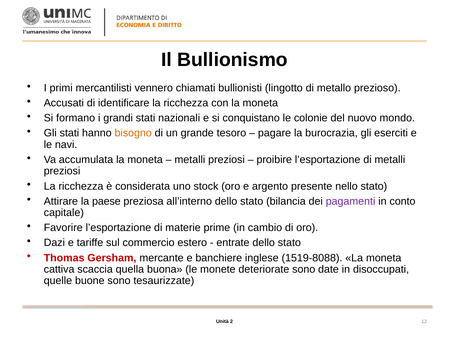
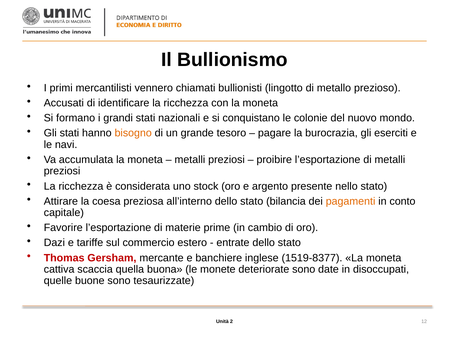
paese: paese -> coesa (106, 201)
pagamenti colour: purple -> orange (351, 201)
1519-8088: 1519-8088 -> 1519-8377 (312, 258)
